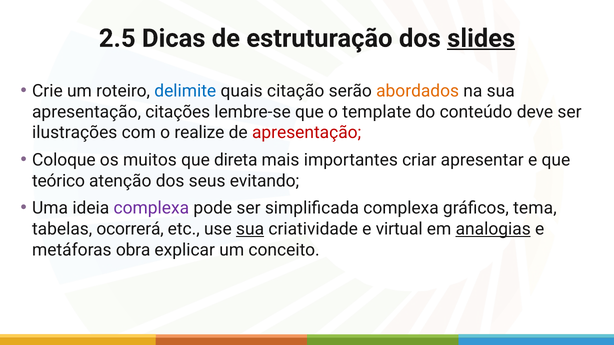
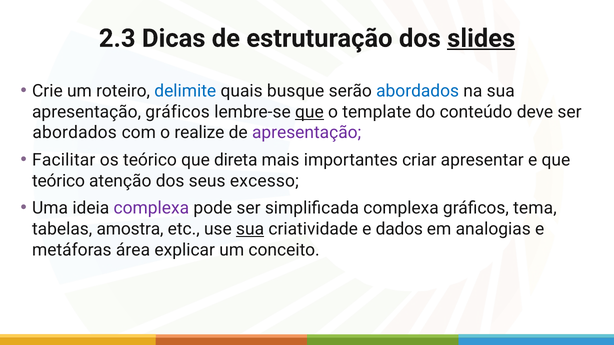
2.5: 2.5 -> 2.3 (117, 38)
citação: citação -> busque (296, 91)
abordados colour: orange -> blue (418, 91)
apresentação citações: citações -> gráficos (178, 112)
que underline: none -> present (309, 112)
ilustrações: ilustrações -> abordados (75, 133)
apresentação colour: red -> purple (307, 133)
Coloque: Coloque -> Facilitar (64, 160)
os muitos: muitos -> teórico (150, 160)
evitando: evitando -> excesso (264, 181)
ocorrerá: ocorrerá -> amostra (130, 229)
virtual: virtual -> dados (399, 229)
analogias underline: present -> none (493, 229)
obra: obra -> área (133, 250)
